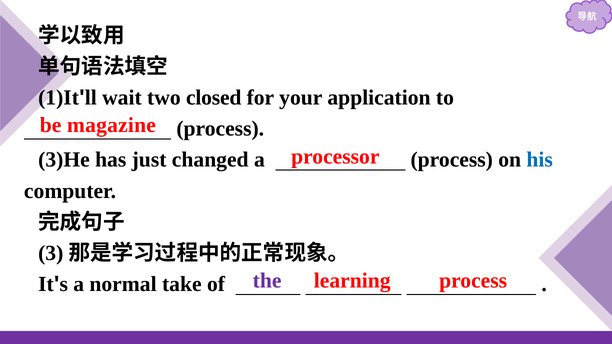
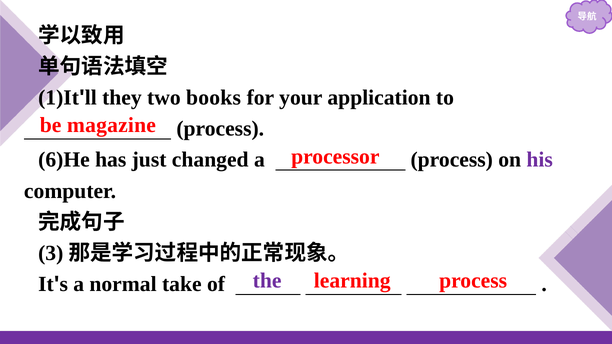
wait: wait -> they (122, 98)
closed: closed -> books (214, 98)
3)He: 3)He -> 6)He (64, 160)
his colour: blue -> purple (540, 160)
